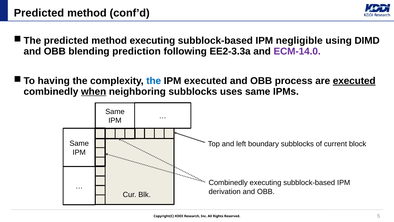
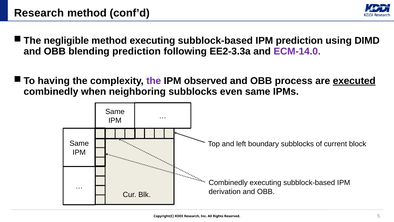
Predicted: Predicted -> Research (39, 13)
predicted: predicted -> negligible (66, 41)
IPM negligible: negligible -> prediction (299, 41)
the colour: blue -> purple (154, 81)
IPM executed: executed -> observed (206, 81)
when underline: present -> none (94, 91)
uses: uses -> even (231, 91)
